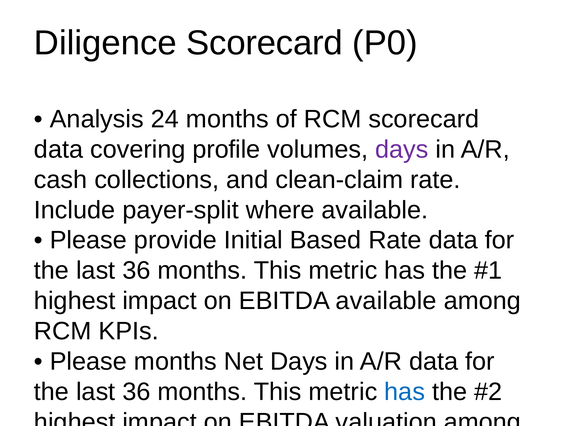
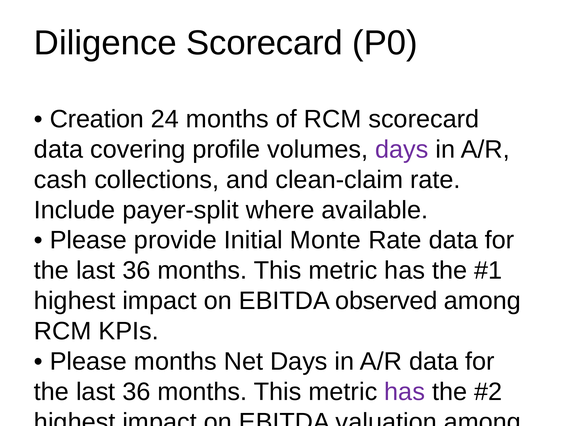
Analysis: Analysis -> Creation (97, 119)
Based: Based -> Monte (325, 240)
EBITDA available: available -> observed (386, 301)
has colour: blue -> purple (405, 392)
